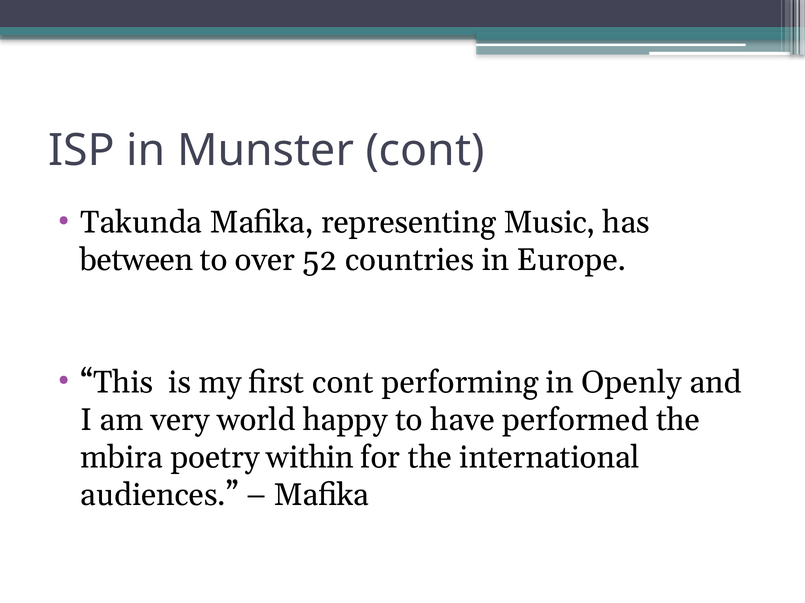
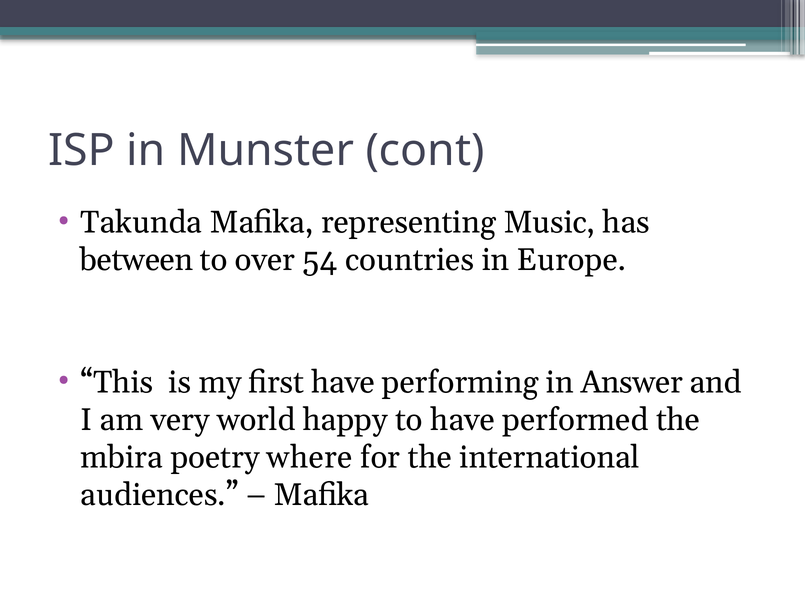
52: 52 -> 54 (320, 260)
first cont: cont -> have (343, 383)
Openly: Openly -> Answer (632, 383)
within: within -> where (310, 458)
